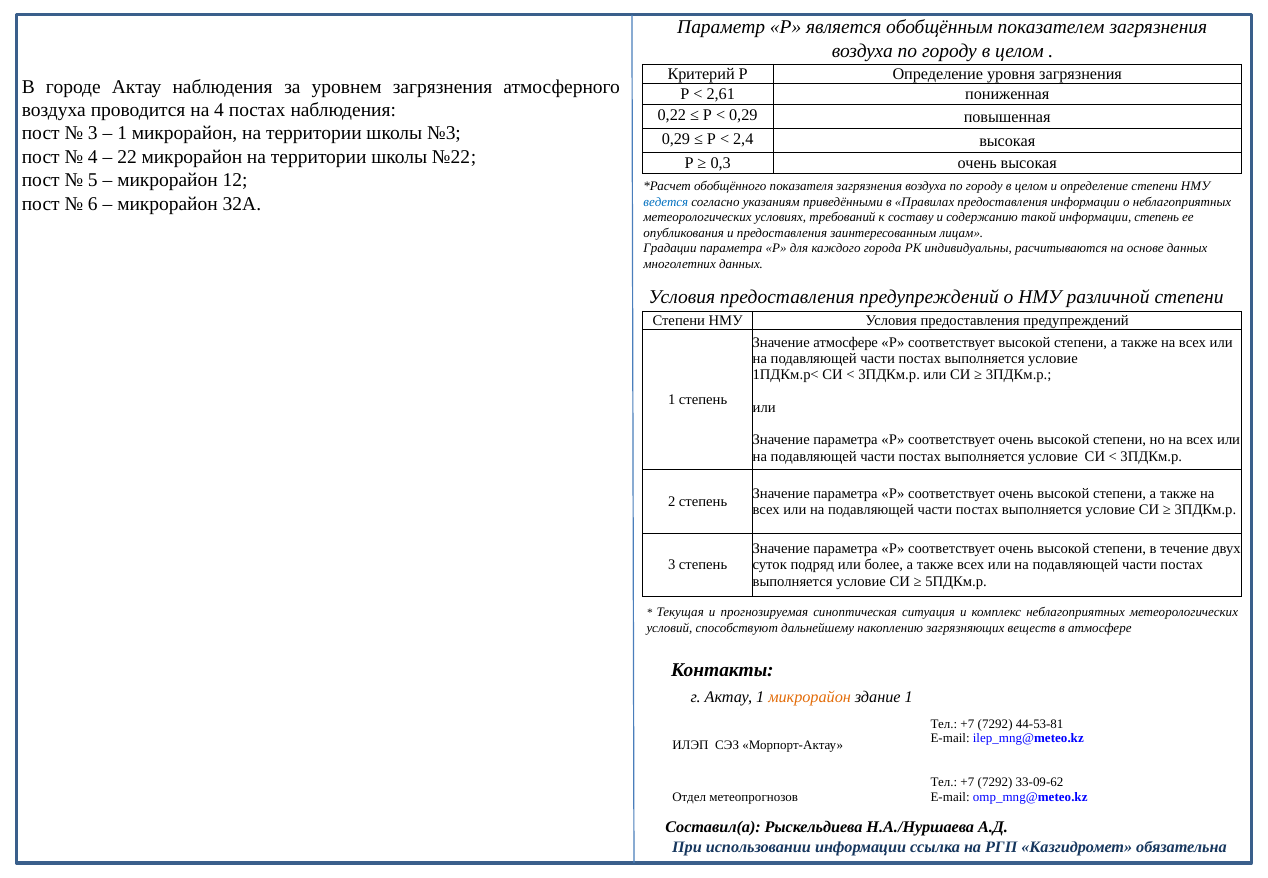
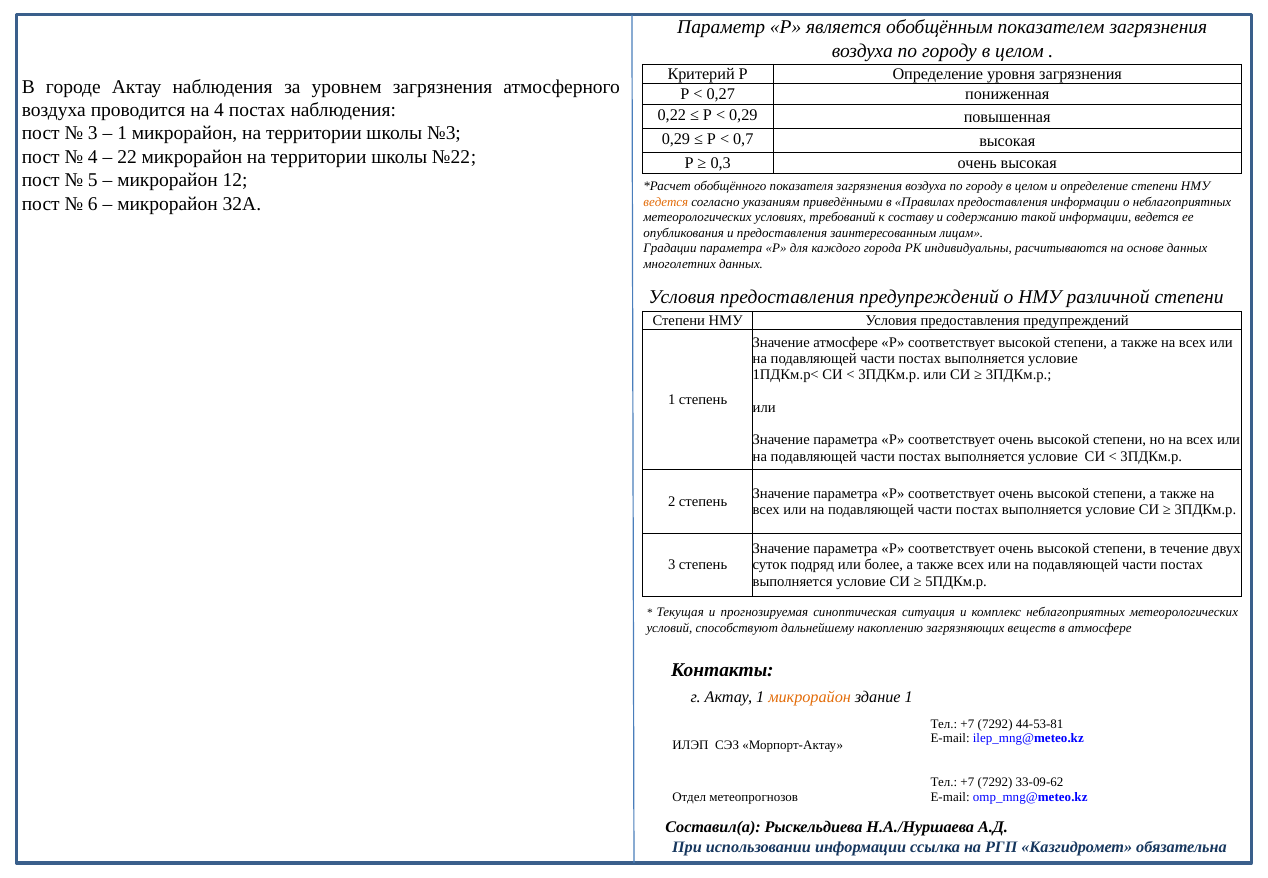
2,61: 2,61 -> 0,27 (721, 94)
2,4: 2,4 -> 0,7 (743, 139)
ведется colour: blue -> orange (666, 202)
информации степень: степень -> ведется (1157, 217)
